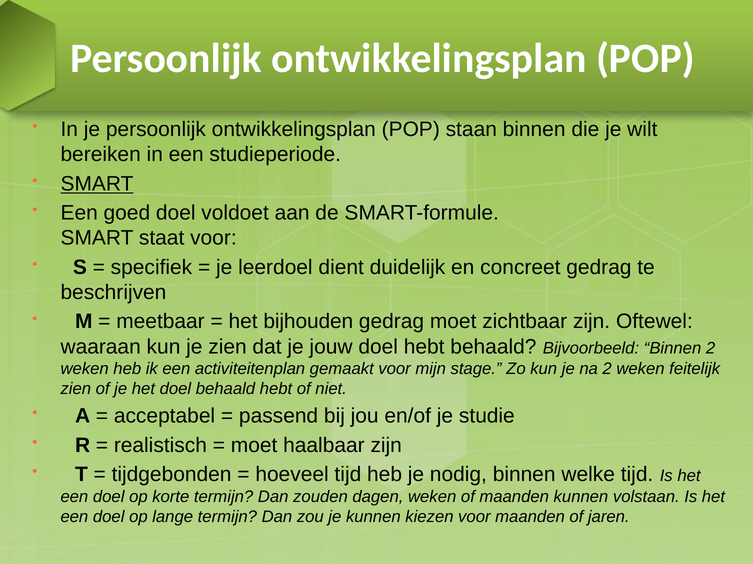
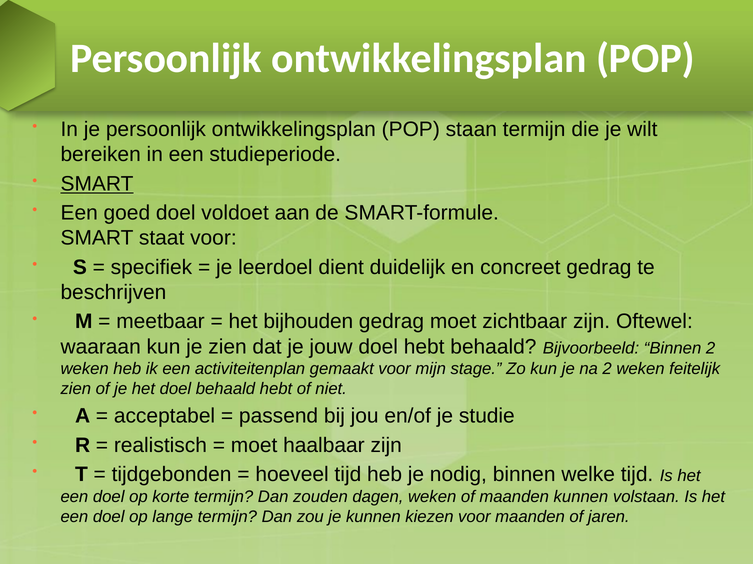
staan binnen: binnen -> termijn (534, 130)
